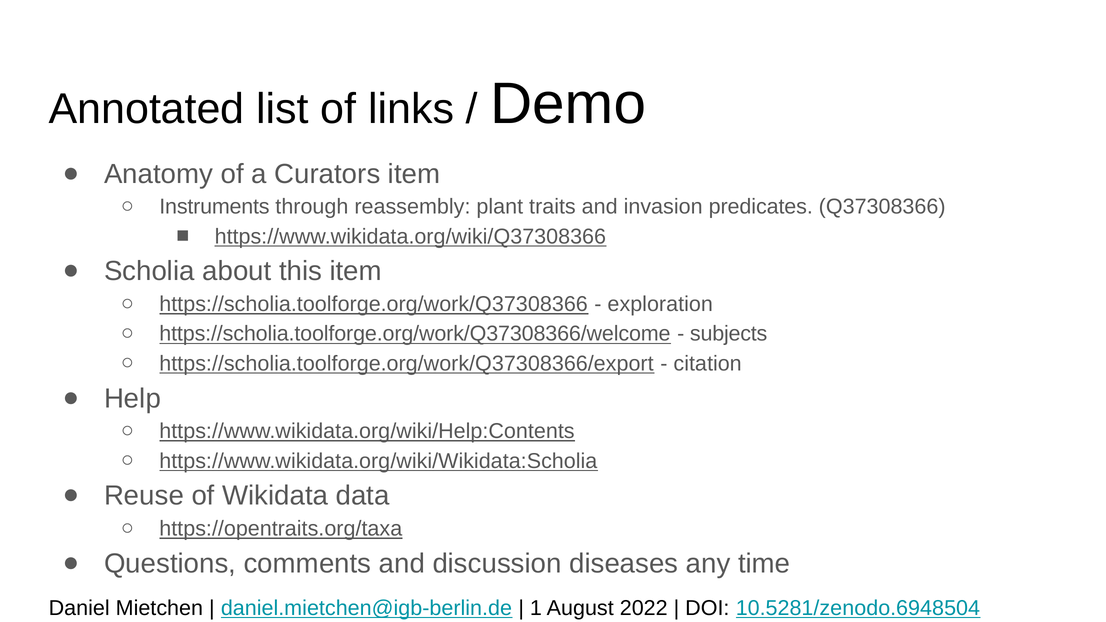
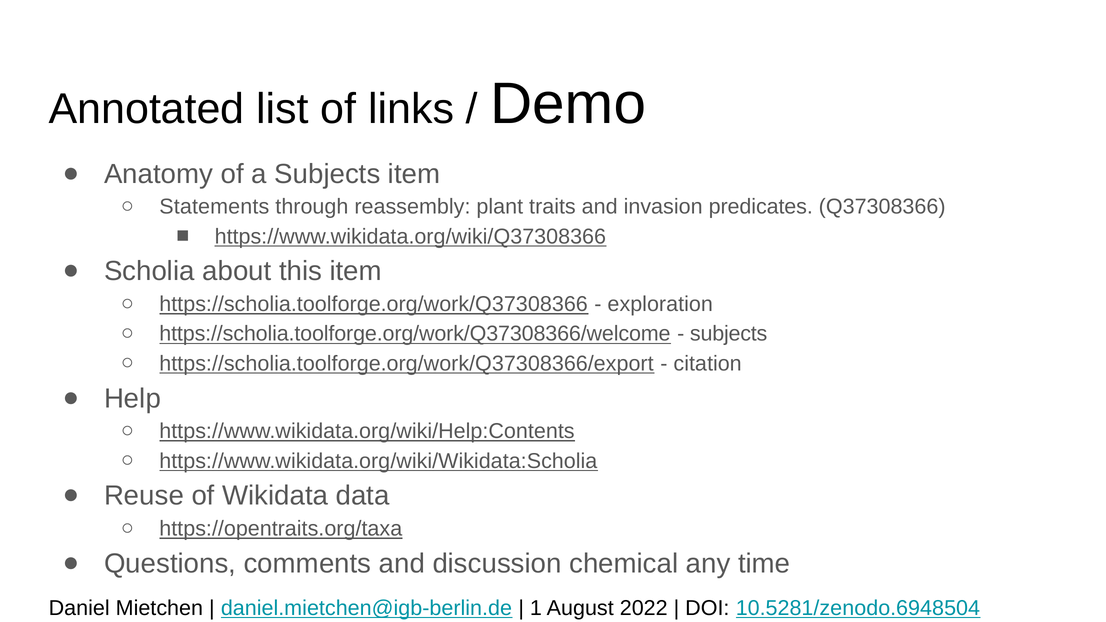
a Curators: Curators -> Subjects (327, 174)
Instruments: Instruments -> Statements (214, 207)
diseases: diseases -> chemical (624, 564)
